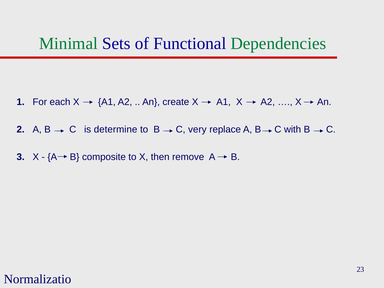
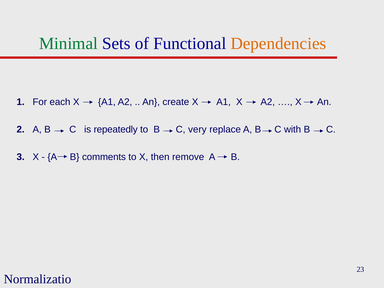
Dependencies colour: green -> orange (278, 43)
determine: determine -> repeatedly (116, 129)
composite: composite -> comments (104, 157)
